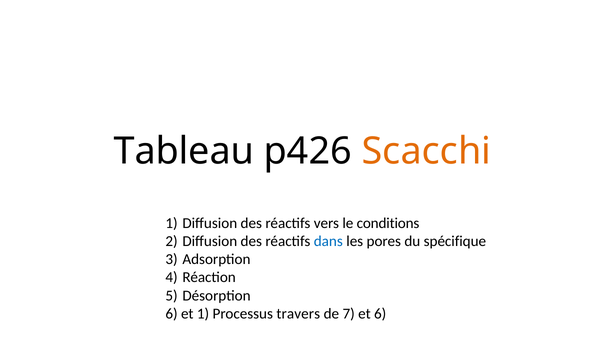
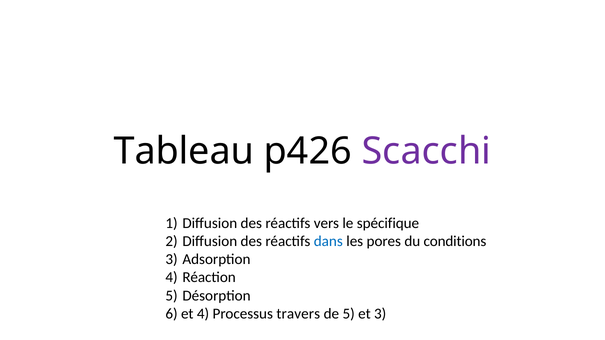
Scacchi colour: orange -> purple (426, 151)
conditions: conditions -> spécifique (388, 223)
spécifique: spécifique -> conditions (455, 241)
et 1: 1 -> 4 (203, 314)
de 7: 7 -> 5 (349, 314)
et 6: 6 -> 3 (380, 314)
